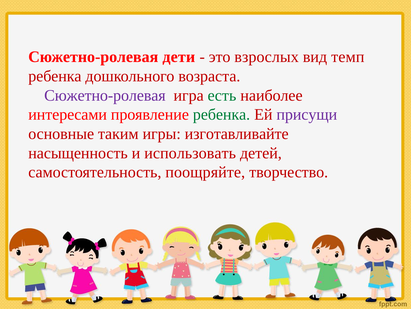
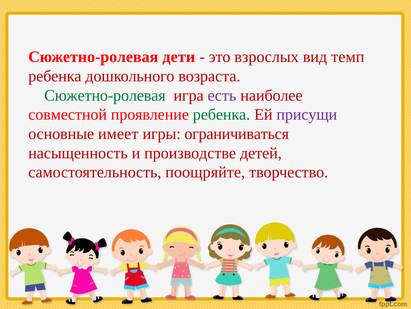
Сюжетно-ролевая colour: purple -> green (105, 95)
есть colour: green -> purple (222, 95)
интересами: интересами -> совместной (68, 114)
таким: таким -> имеет (118, 134)
изготавливайте: изготавливайте -> ограничиваться (237, 134)
использовать: использовать -> производстве (190, 153)
